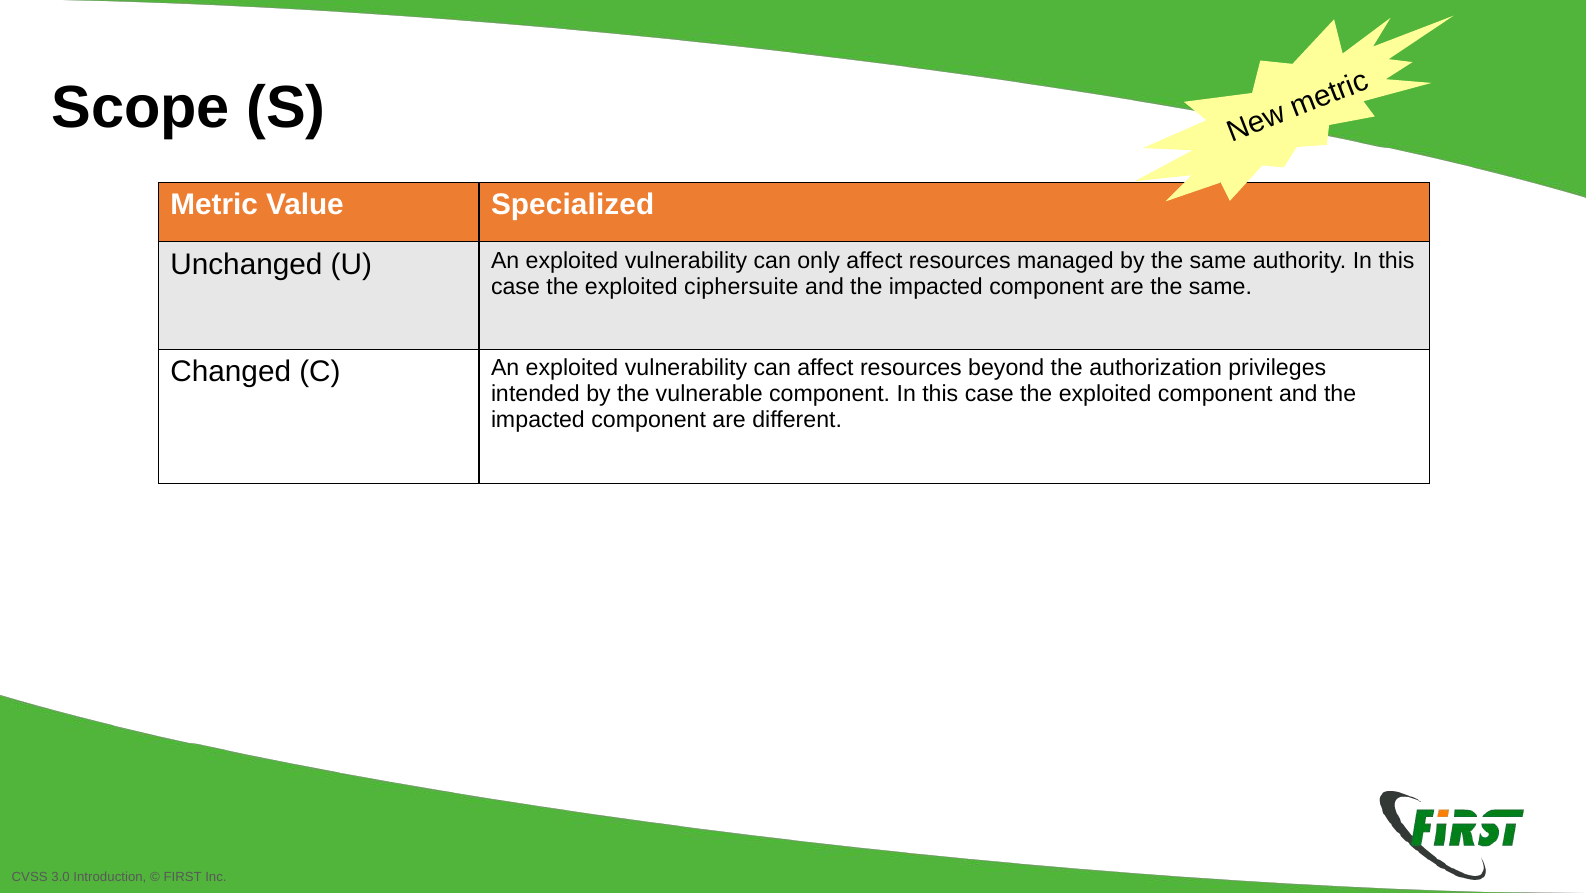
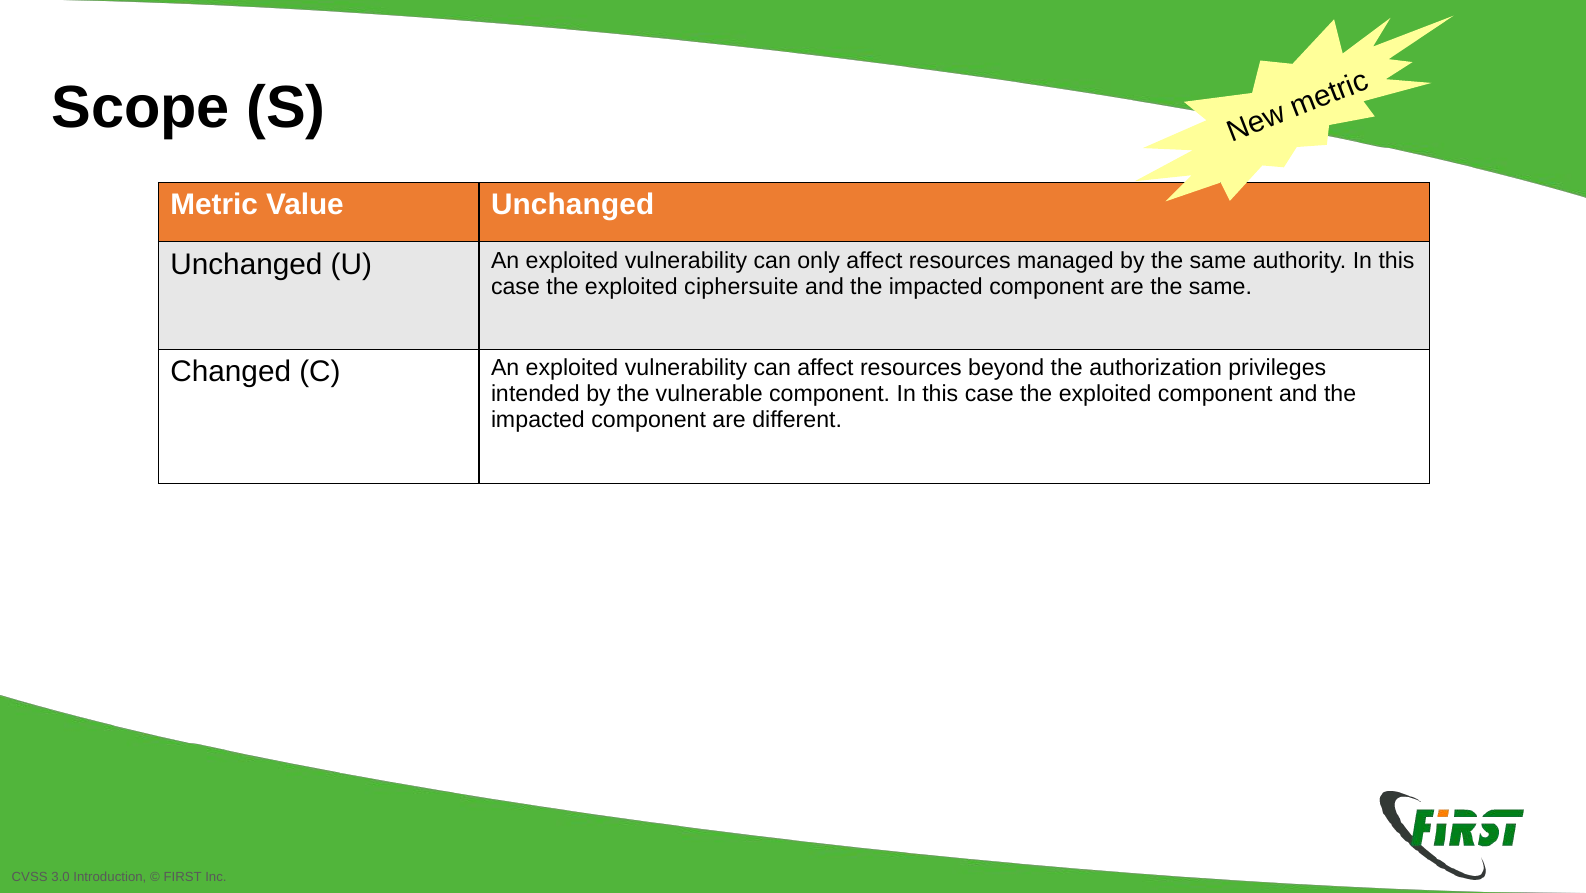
Value Specialized: Specialized -> Unchanged (573, 205)
